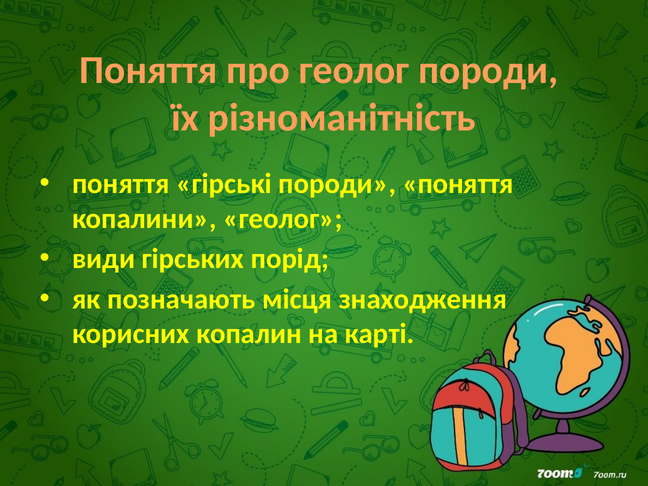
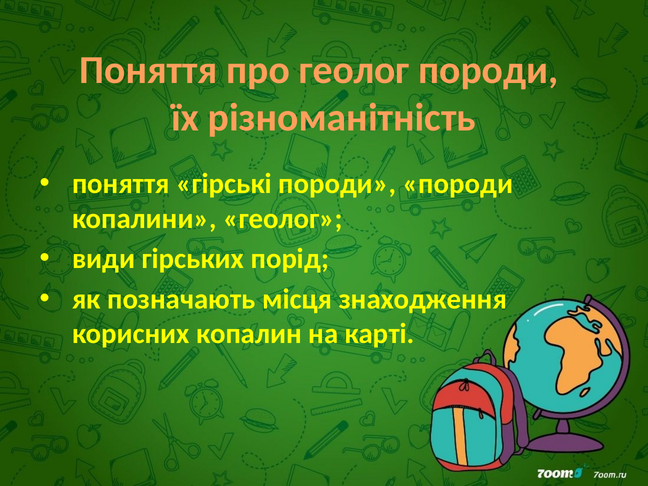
породи поняття: поняття -> породи (458, 184)
